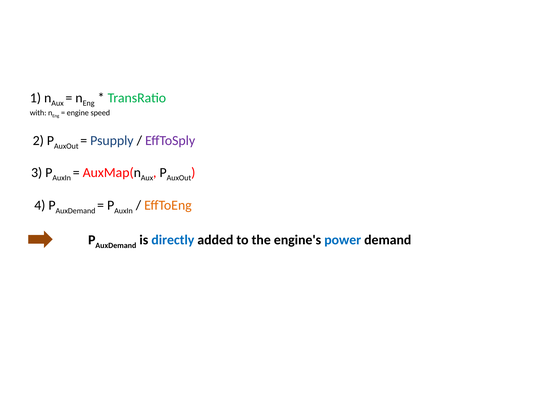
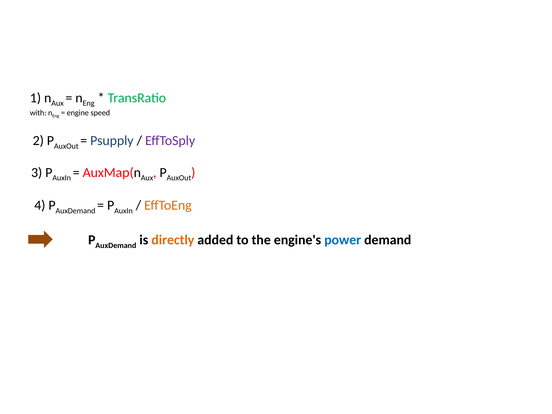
directly colour: blue -> orange (173, 240)
